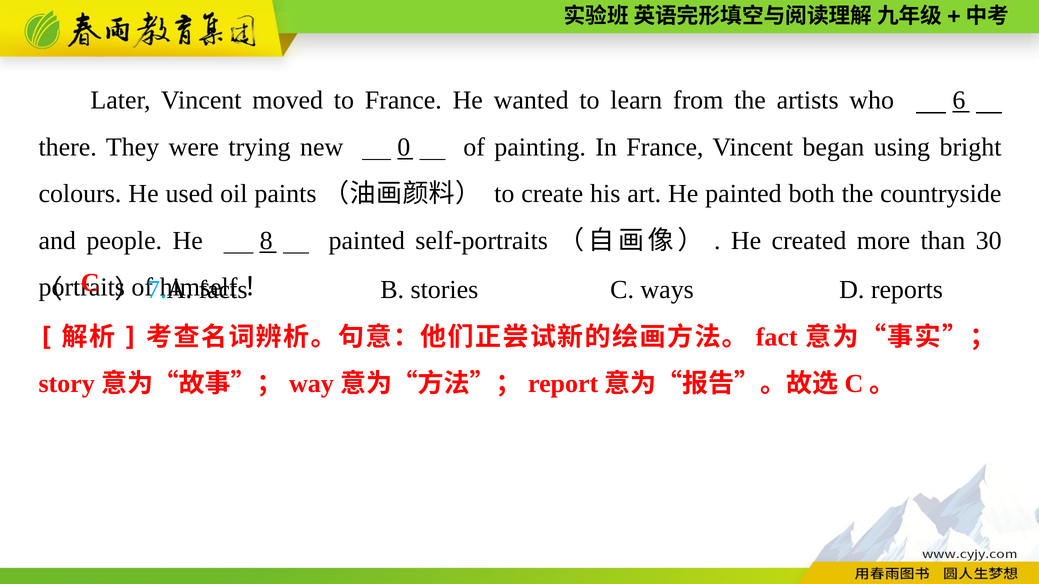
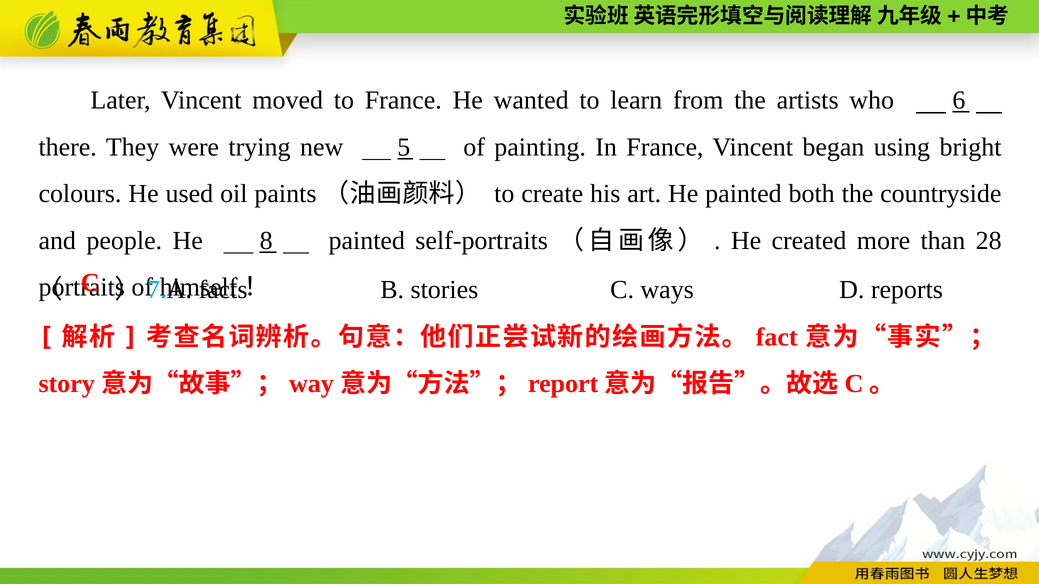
0: 0 -> 5 (404, 147)
30: 30 -> 28 (989, 241)
